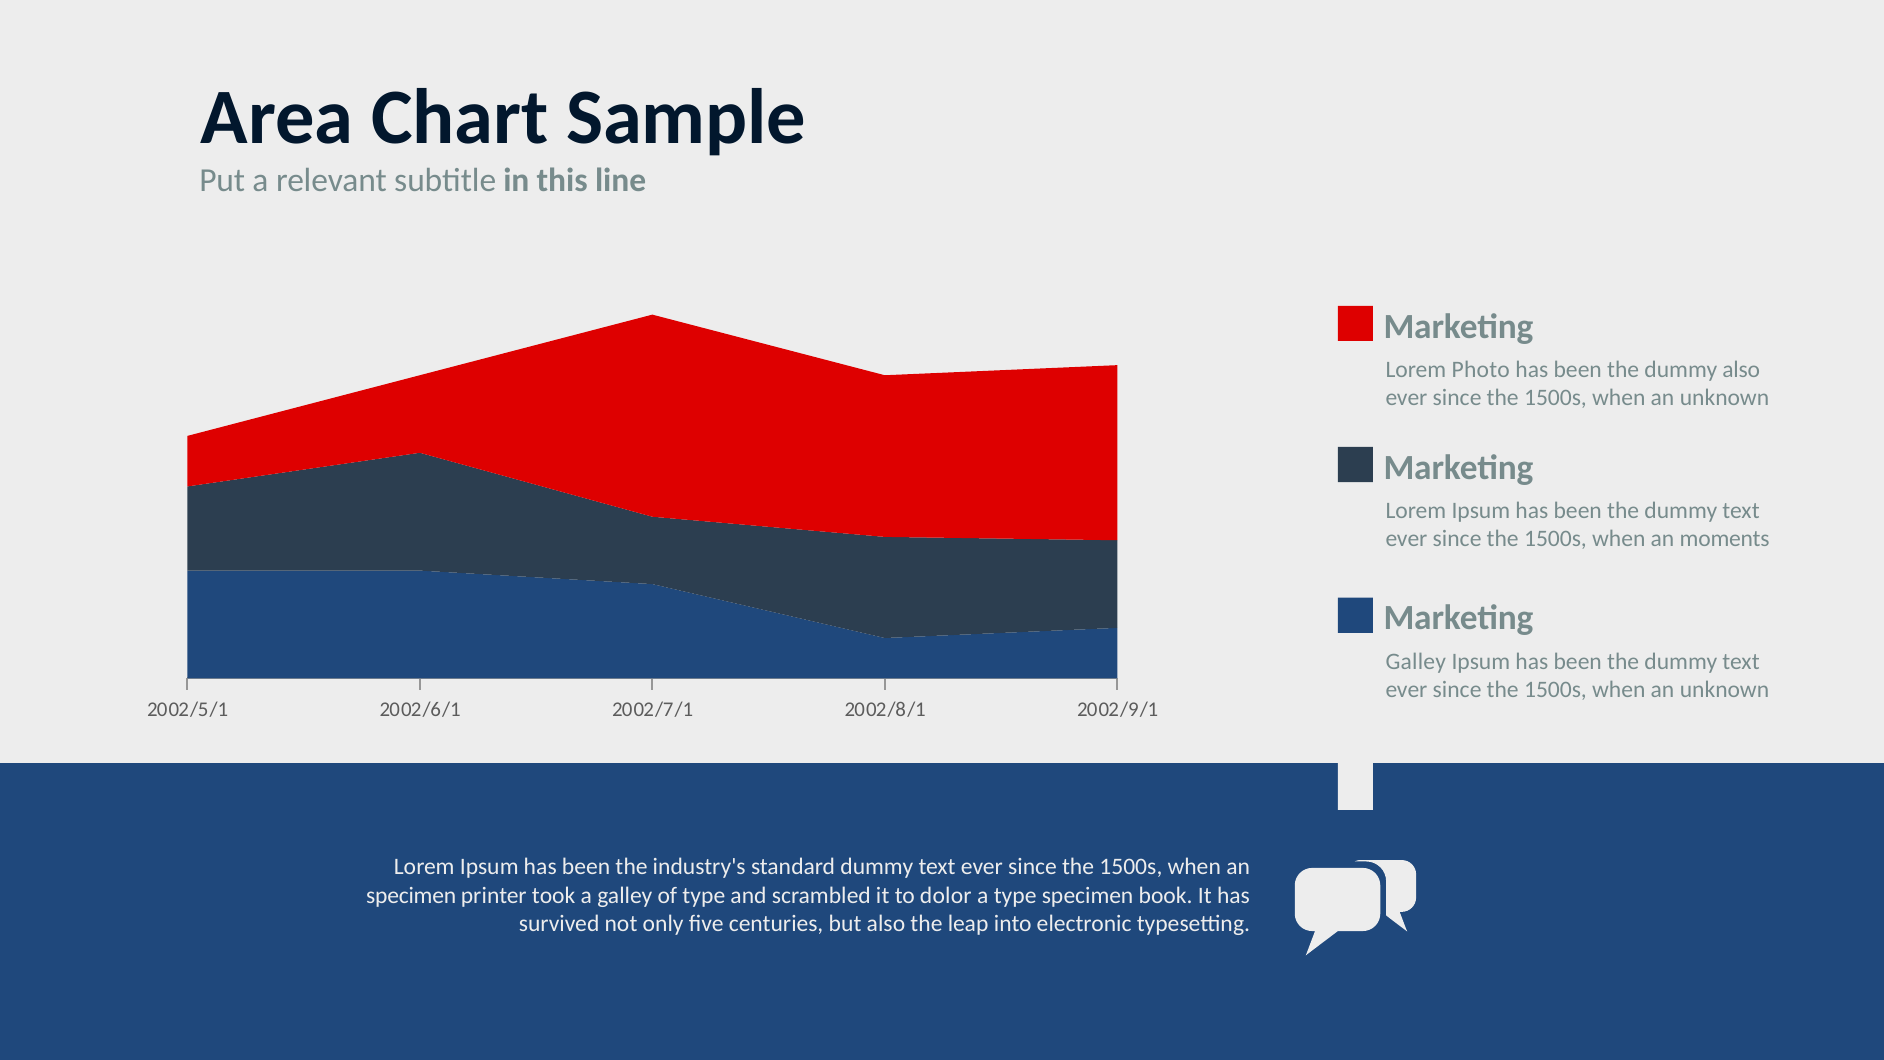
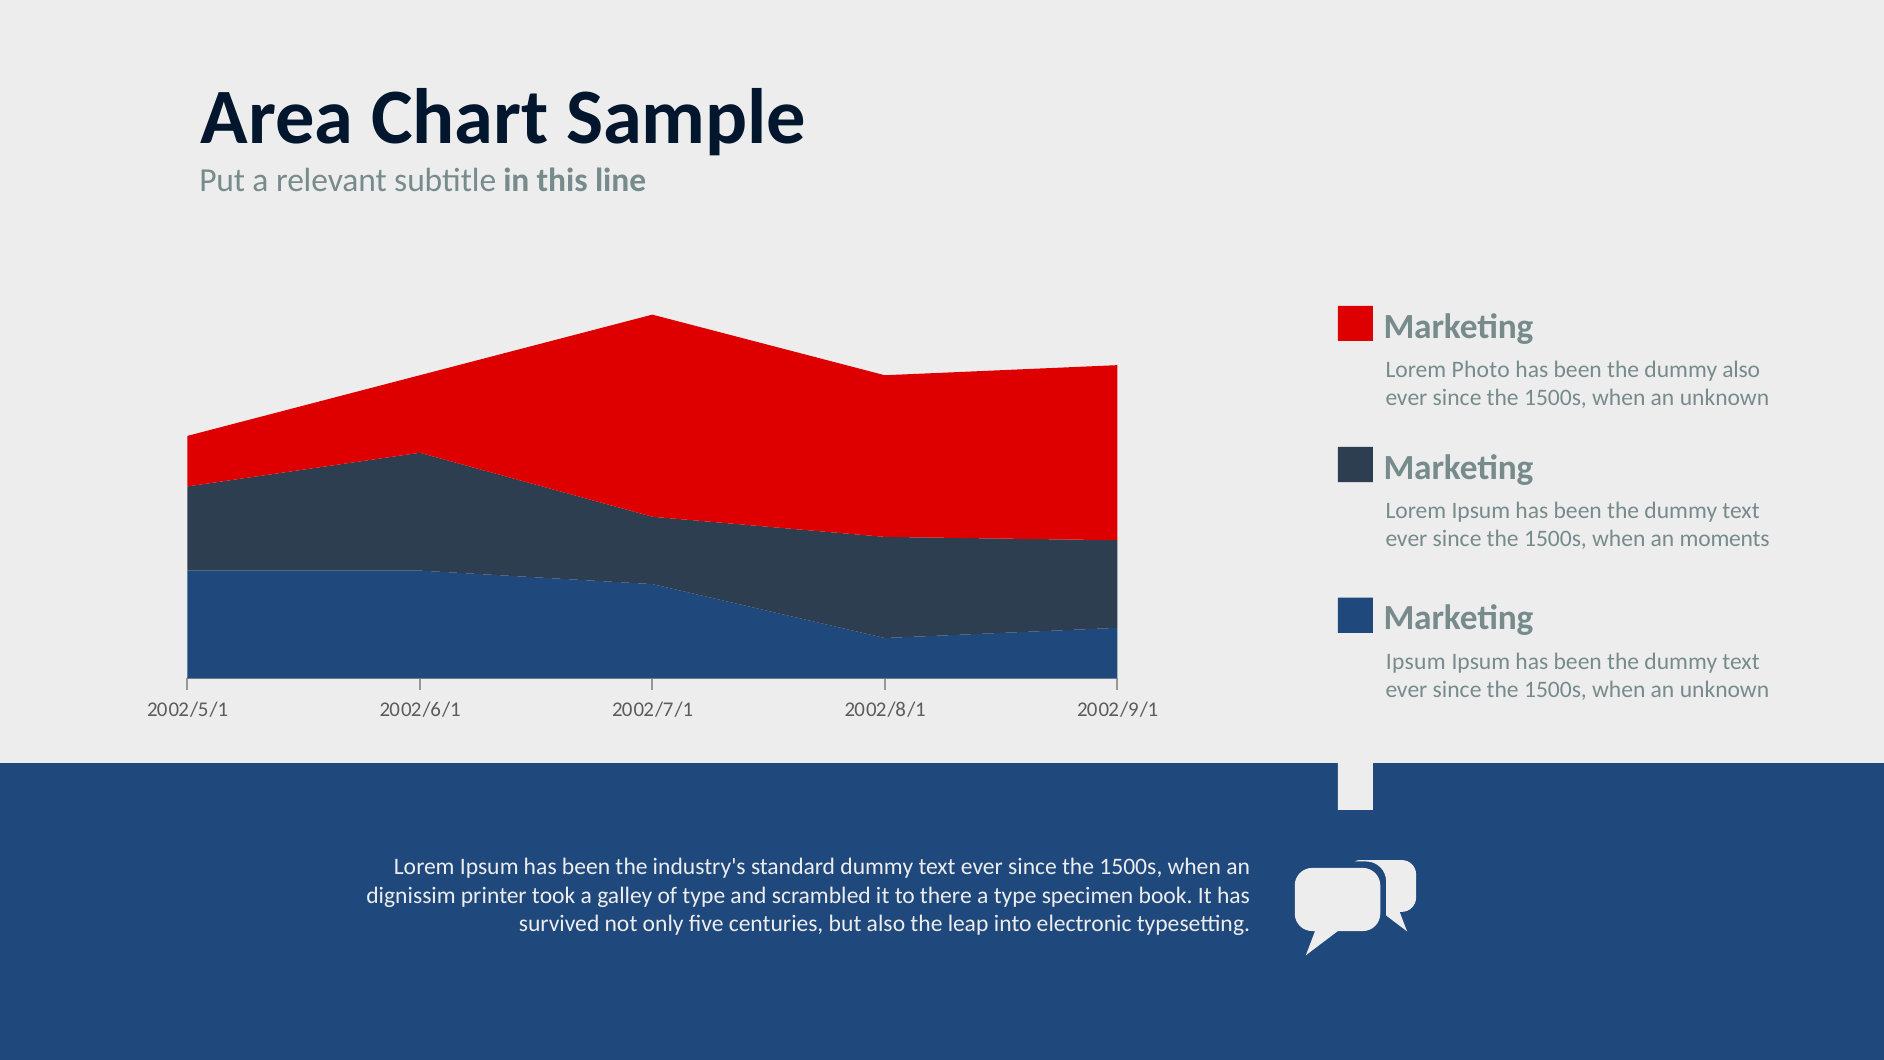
Galley: Galley -> Ipsum (1416, 661)
specimen: specimen -> dignissim (411, 895)
dolor: dolor -> there (946, 895)
